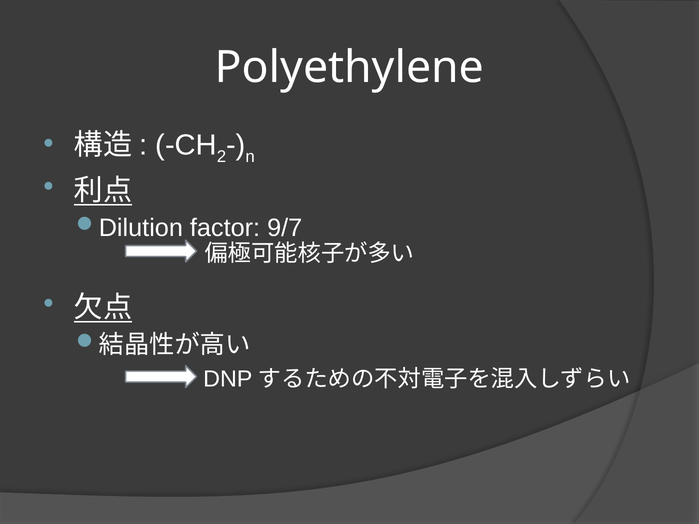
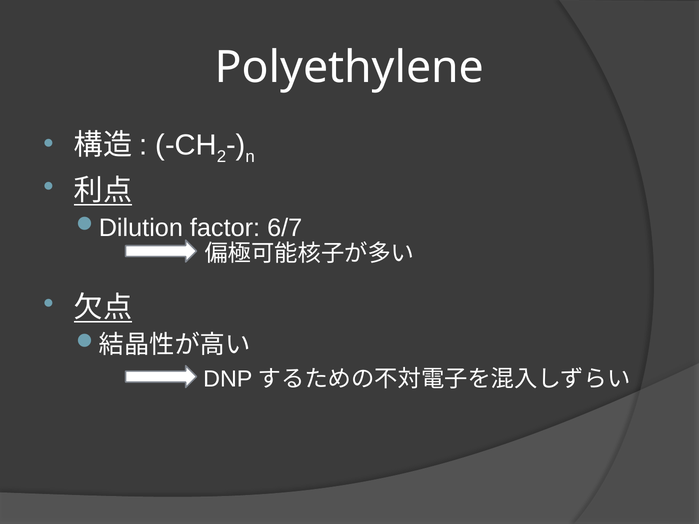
9/7: 9/7 -> 6/7 (285, 228)
